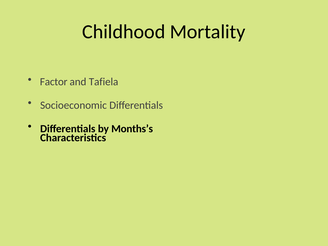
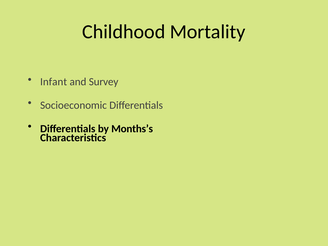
Factor: Factor -> Infant (54, 82)
Tafiela: Tafiela -> Survey (104, 82)
